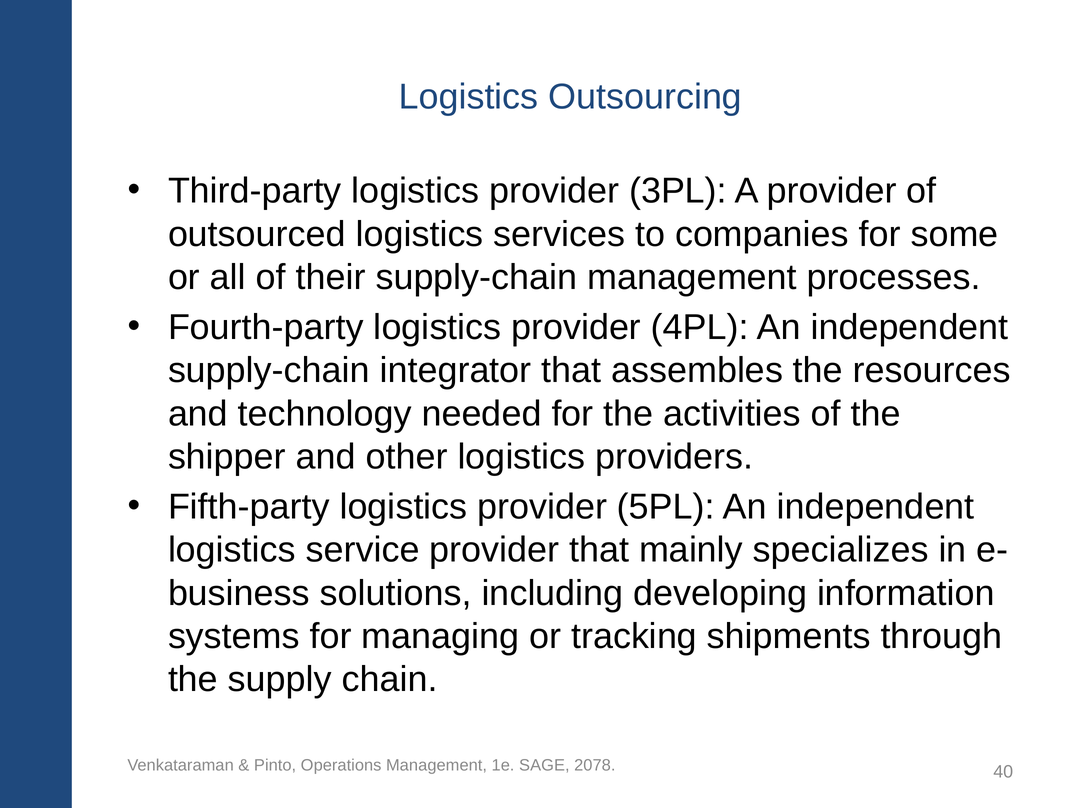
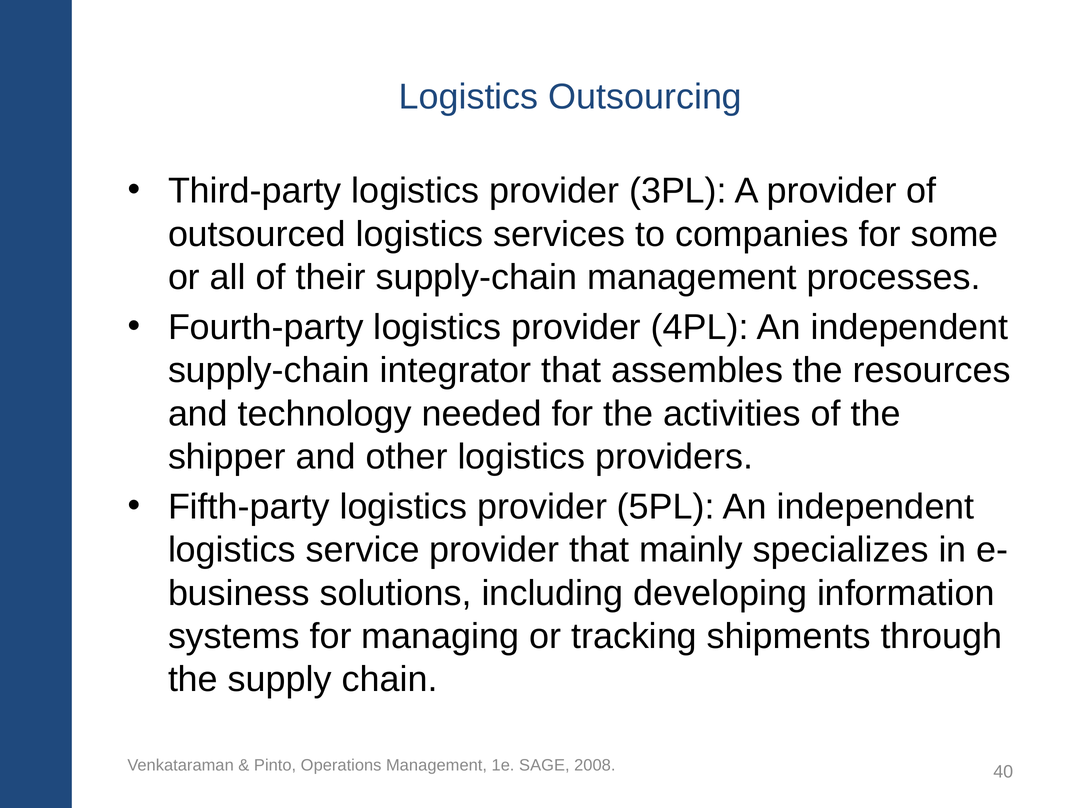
2078: 2078 -> 2008 (595, 766)
